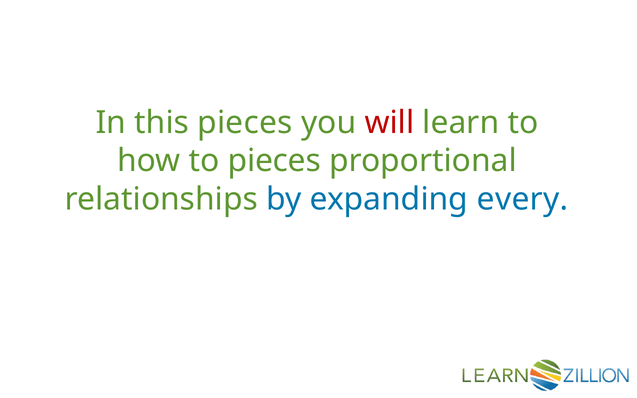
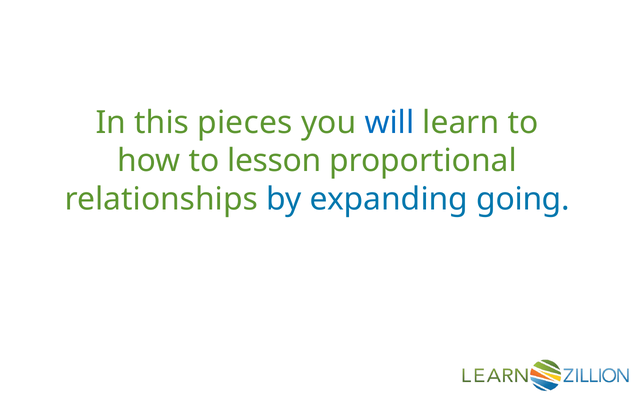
will colour: red -> blue (389, 123)
to pieces: pieces -> lesson (274, 161)
every: every -> going (523, 199)
